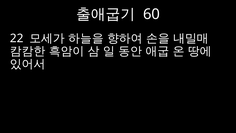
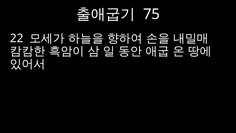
60: 60 -> 75 (151, 14)
